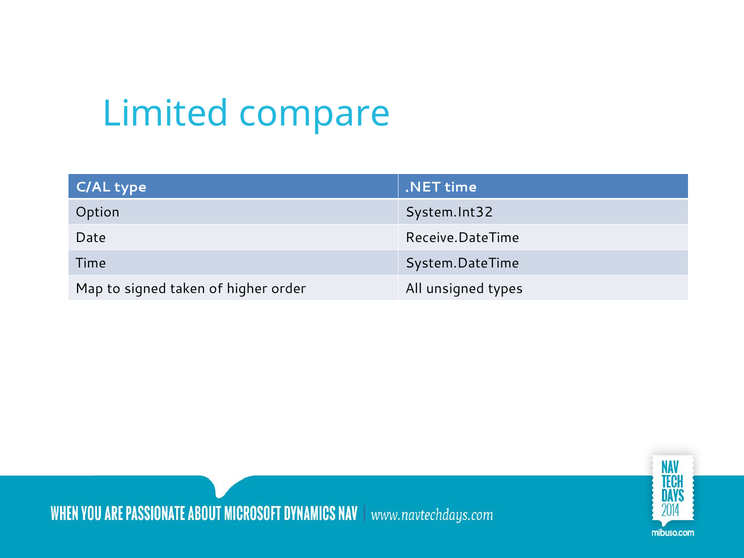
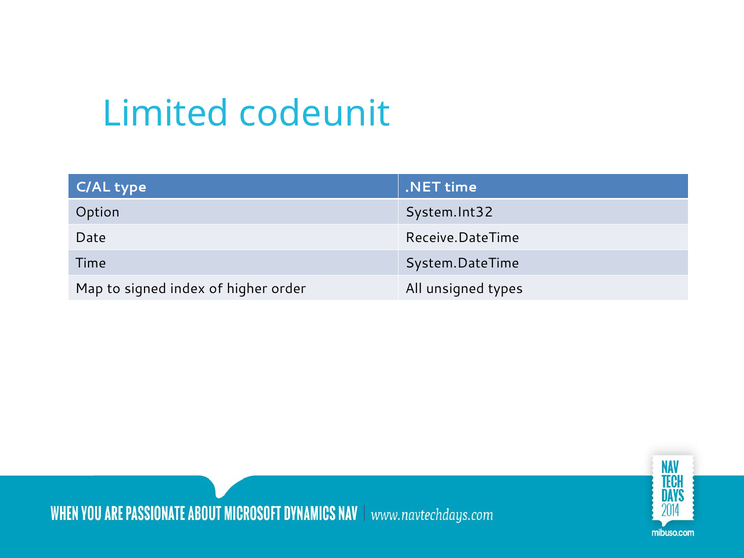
compare: compare -> codeunit (315, 114)
taken: taken -> index (188, 288)
